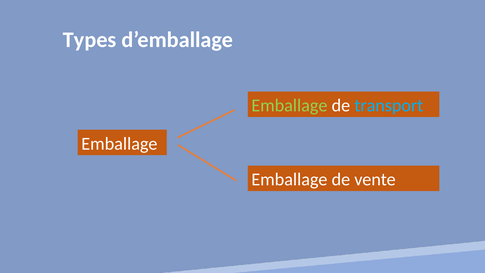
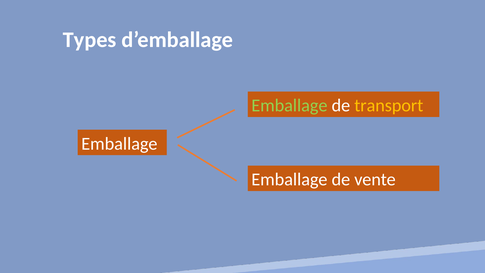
transport colour: light blue -> yellow (389, 105)
